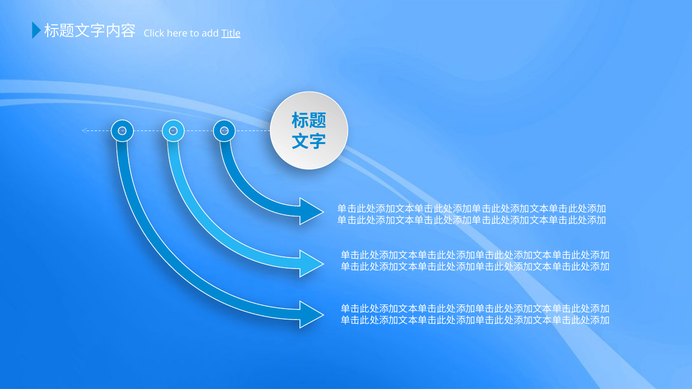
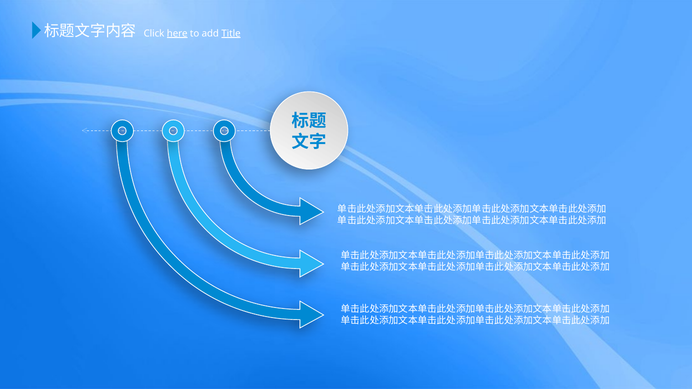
here underline: none -> present (177, 33)
